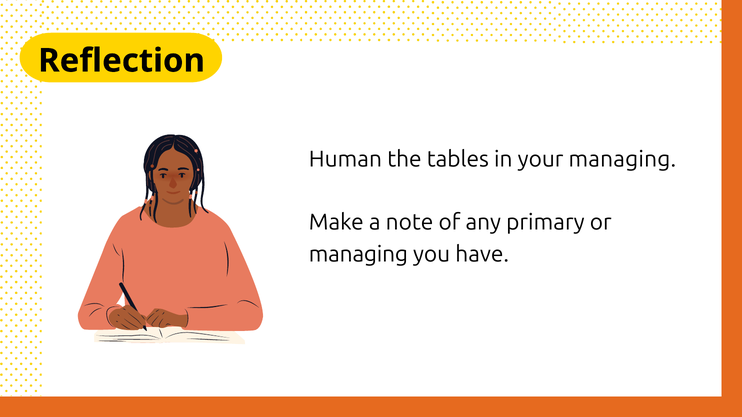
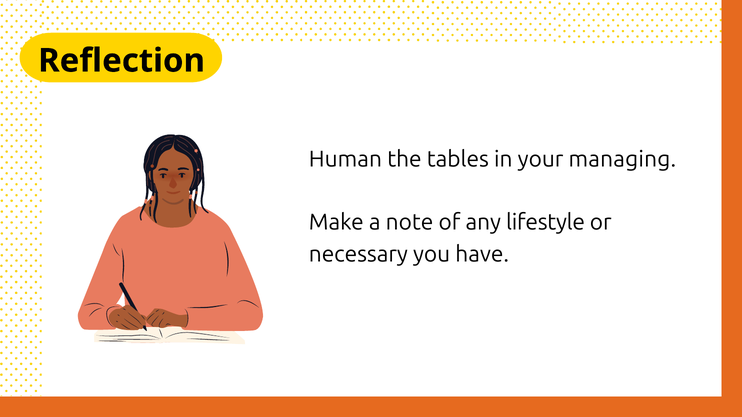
primary: primary -> lifestyle (546, 223)
managing: managing -> necessary (358, 254)
